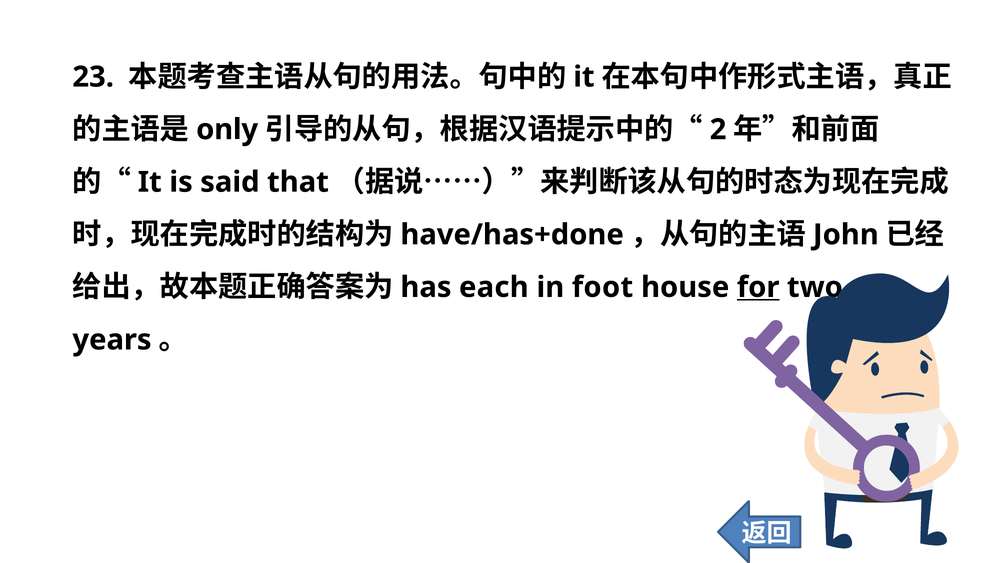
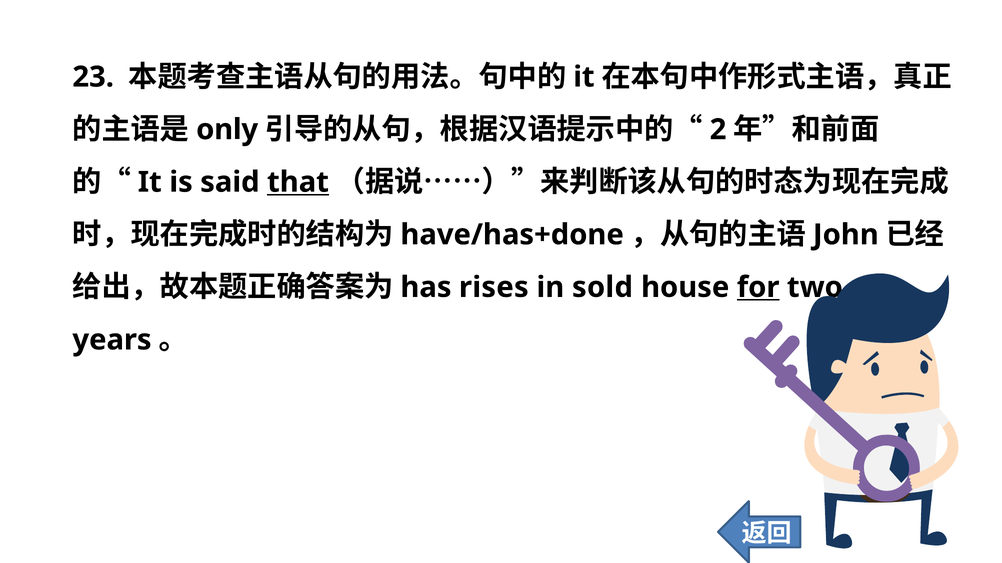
that underline: none -> present (298, 182)
each: each -> rises (494, 288)
foot: foot -> sold (602, 288)
